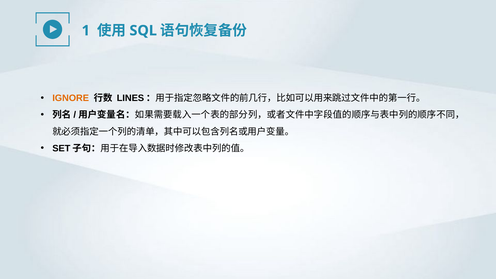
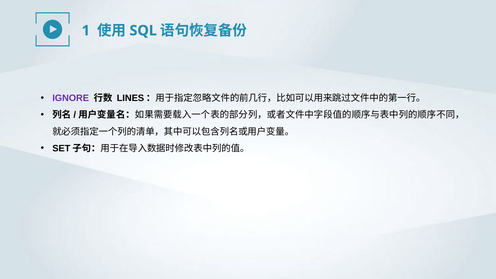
IGNORE colour: orange -> purple (71, 98)
